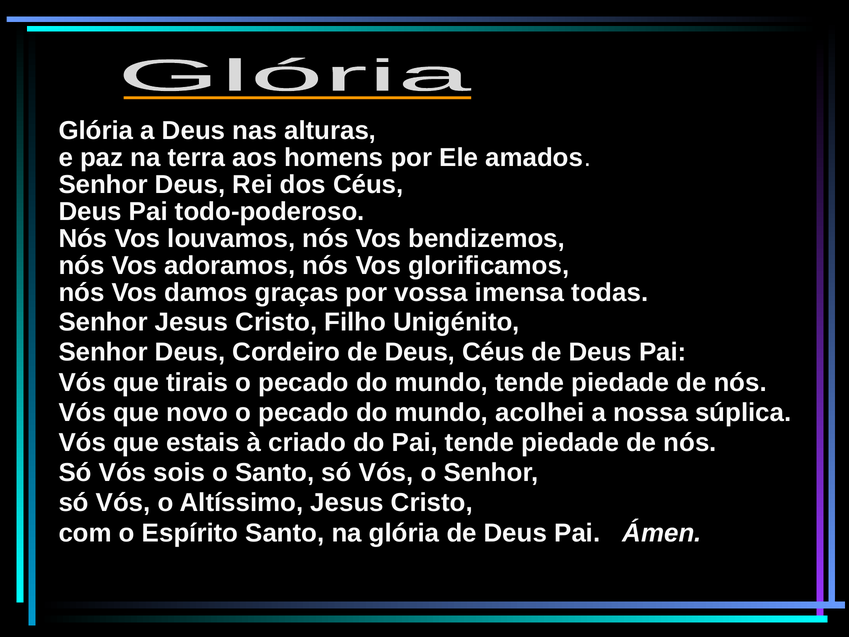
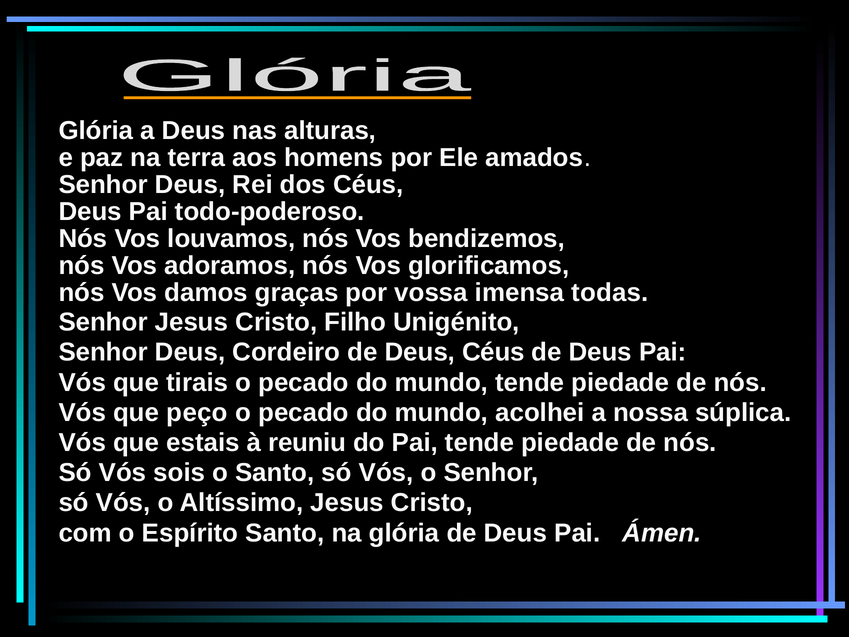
novo: novo -> peço (197, 412)
criado: criado -> reuniu (307, 443)
